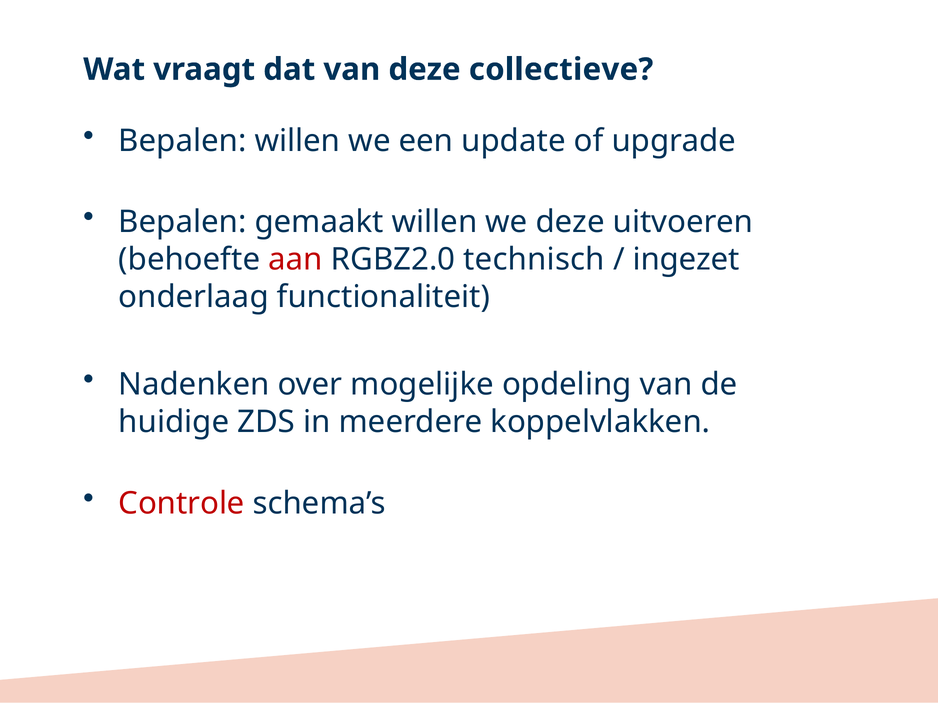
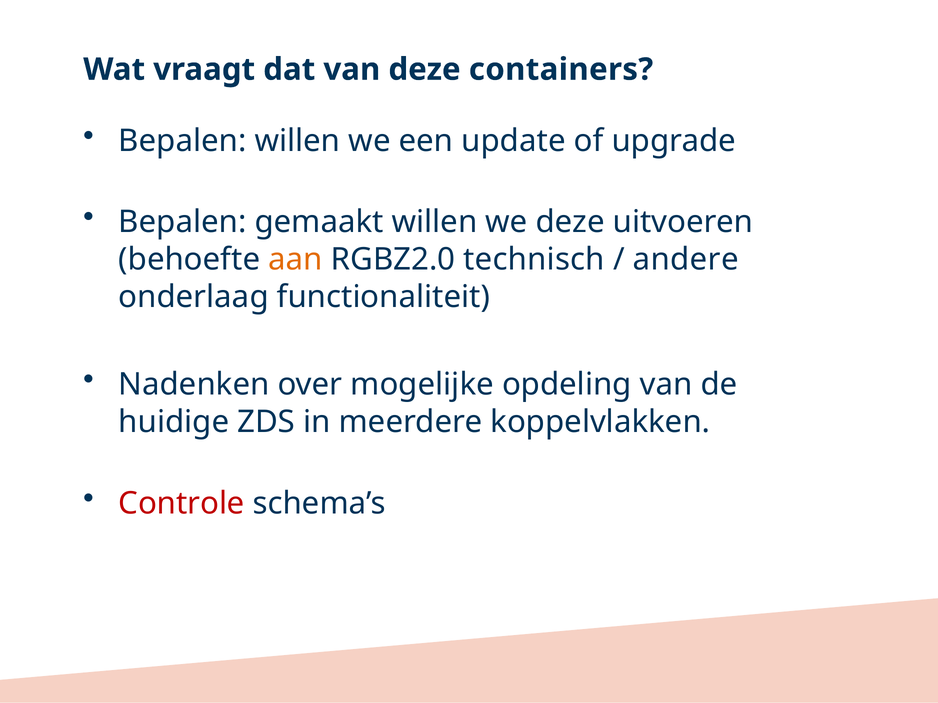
collectieve: collectieve -> containers (561, 70)
aan colour: red -> orange (296, 260)
ingezet: ingezet -> andere (686, 260)
